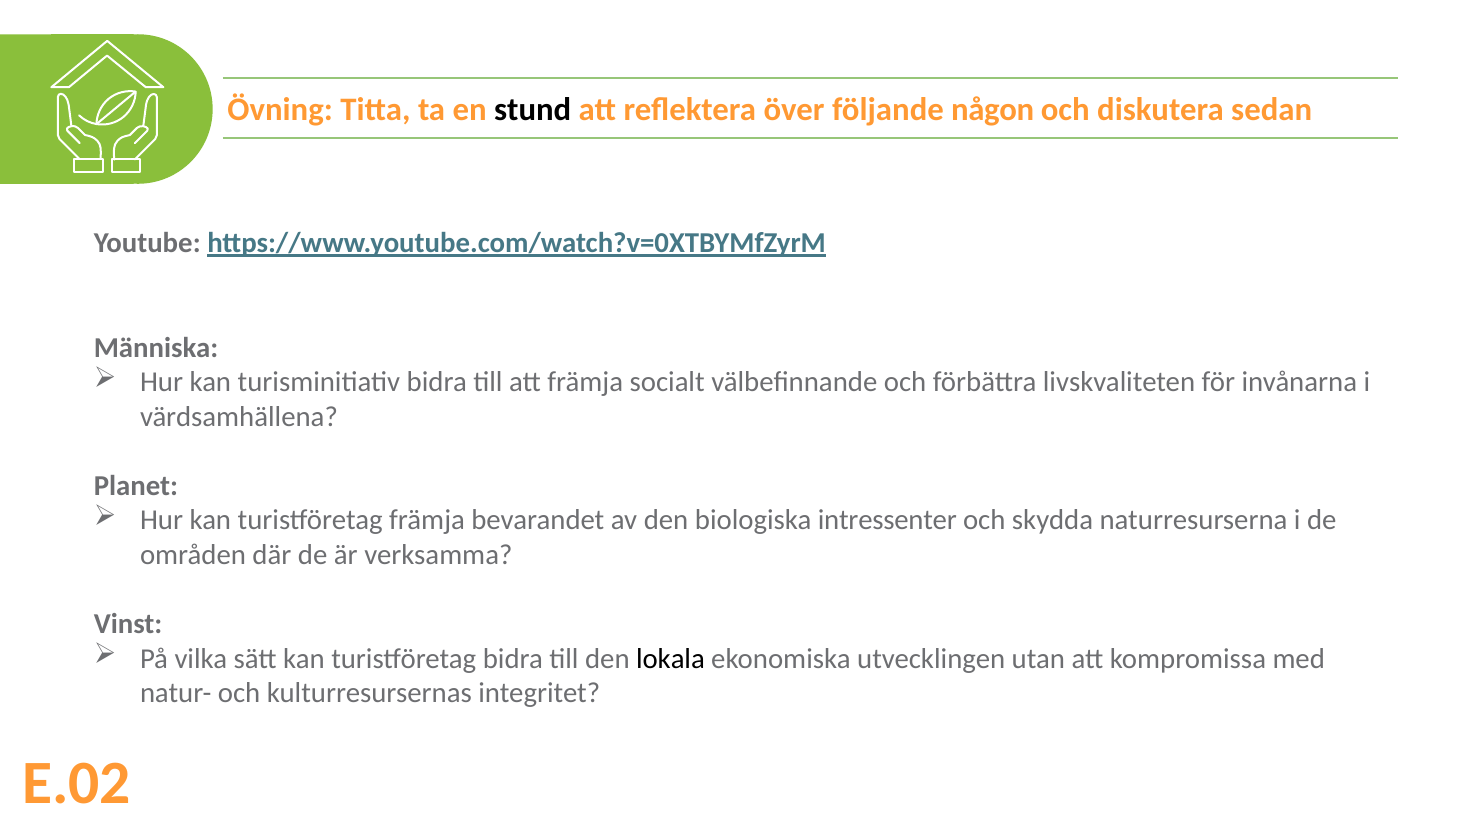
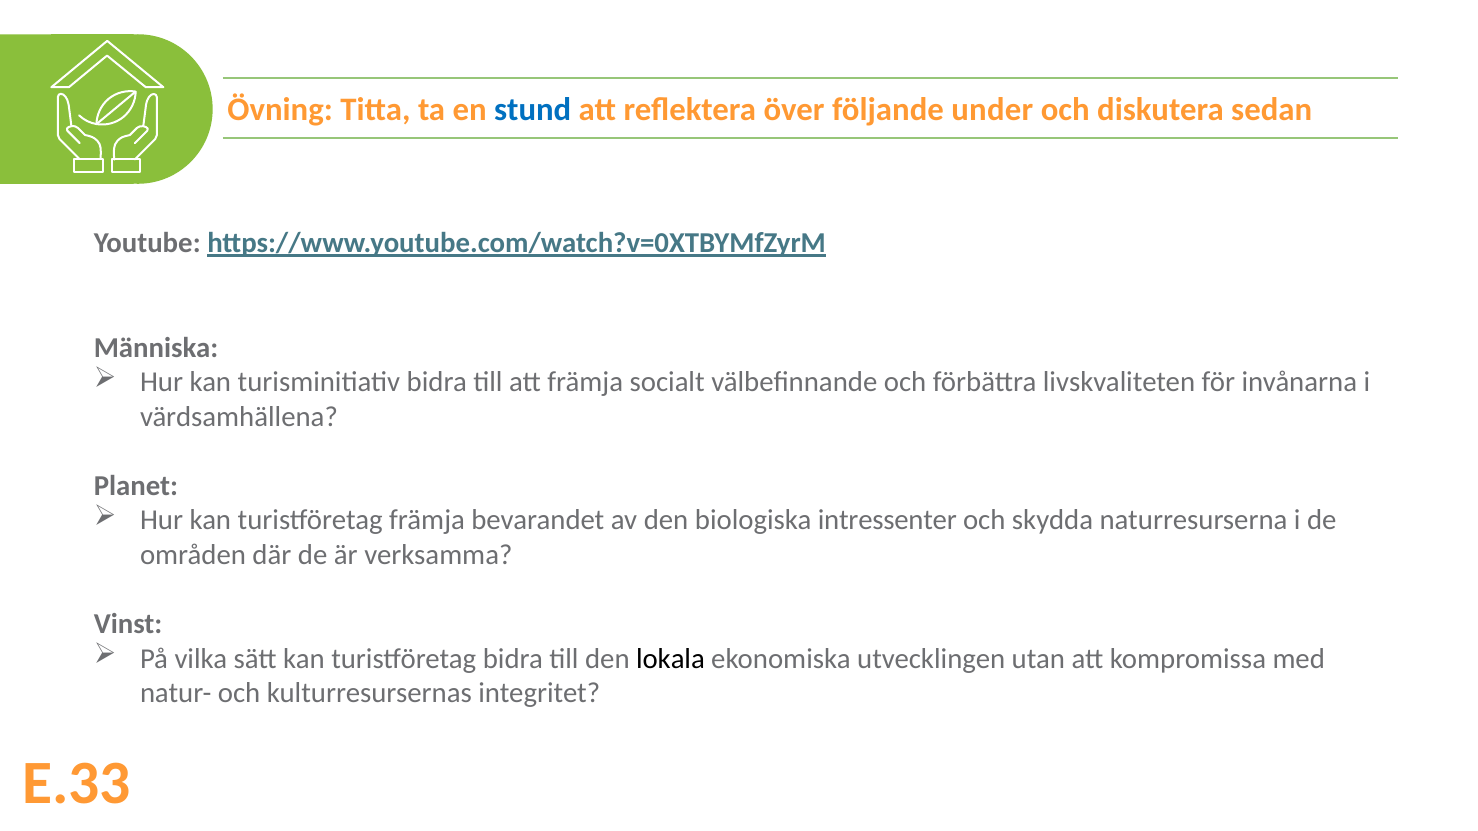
stund colour: black -> blue (533, 109)
någon: någon -> under (992, 109)
E.02: E.02 -> E.33 (77, 783)
